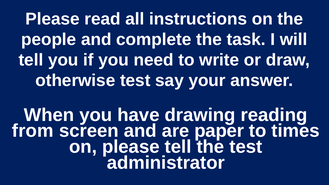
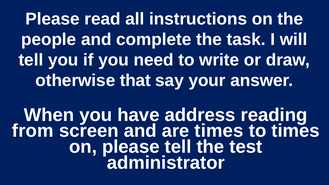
otherwise test: test -> that (135, 81)
drawing: drawing -> address (200, 115)
are paper: paper -> times (219, 131)
